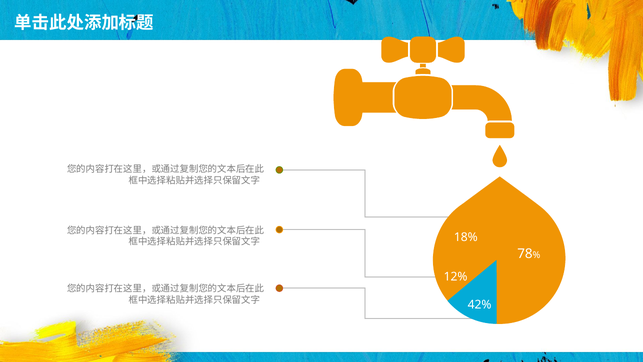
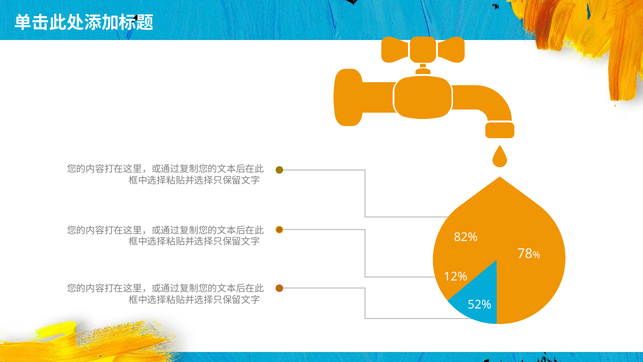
18%: 18% -> 82% (466, 237)
42%: 42% -> 52% (480, 304)
